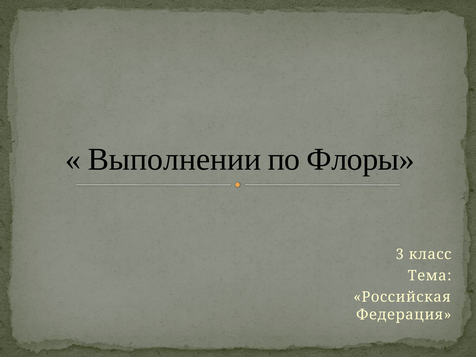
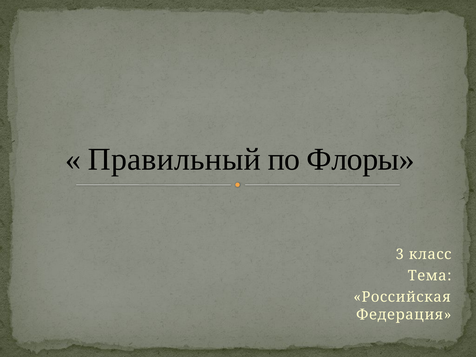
Выполнении: Выполнении -> Правильный (174, 159)
